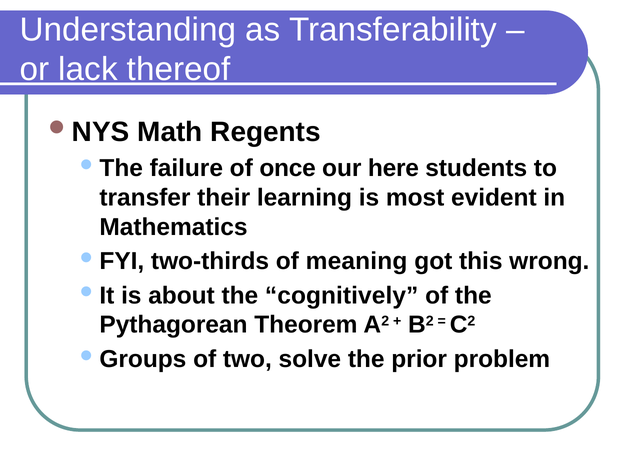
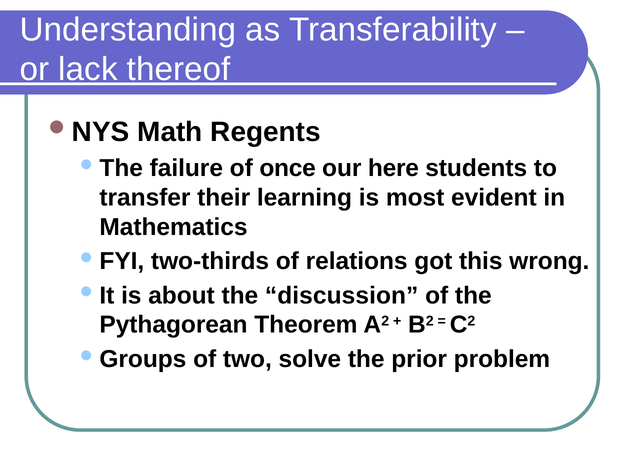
meaning: meaning -> relations (357, 261)
cognitively: cognitively -> discussion (342, 296)
